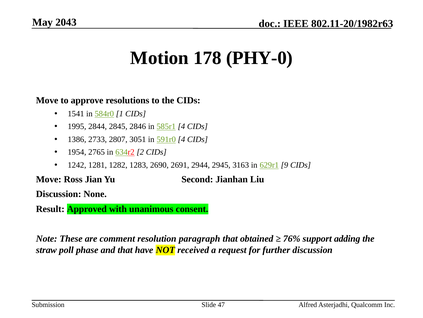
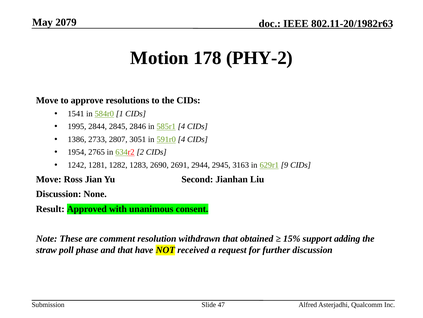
2043: 2043 -> 2079 (66, 22)
PHY-0: PHY-0 -> PHY-2 (260, 58)
paragraph: paragraph -> withdrawn (200, 238)
76%: 76% -> 15% (292, 238)
